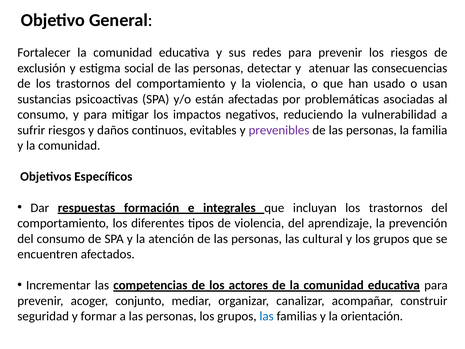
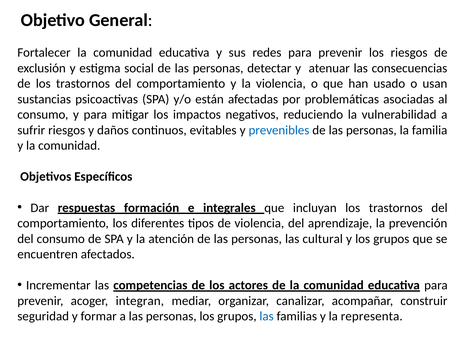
prevenibles colour: purple -> blue (279, 130)
conjunto: conjunto -> integran (140, 301)
orientación: orientación -> representa (372, 316)
